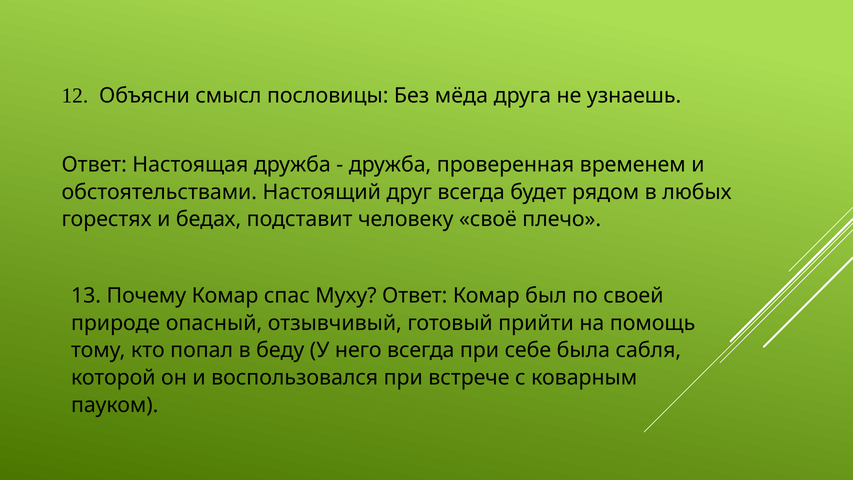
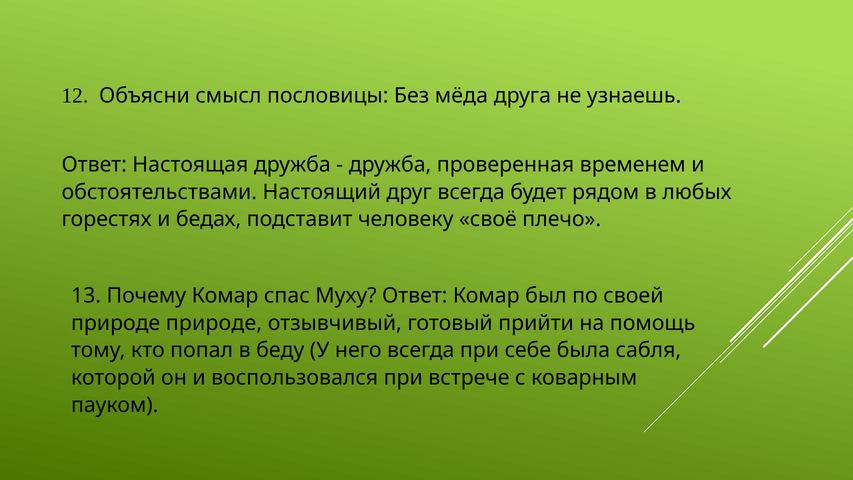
природе опасный: опасный -> природе (214, 323)
